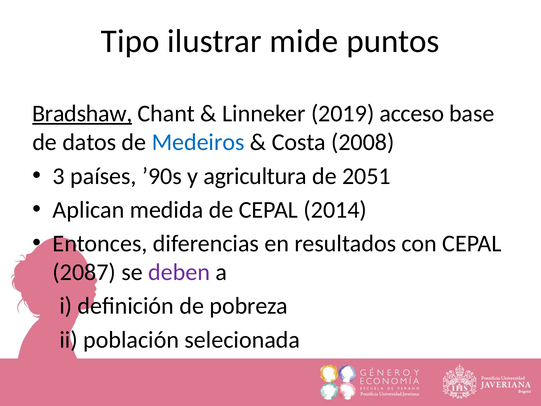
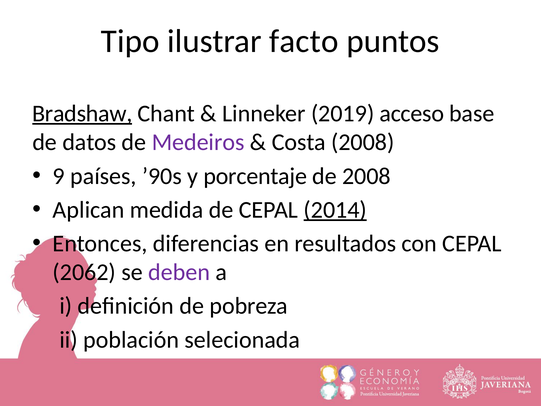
mide: mide -> facto (304, 41)
Medeiros colour: blue -> purple (198, 142)
3: 3 -> 9 (59, 176)
agricultura: agricultura -> porcentaje (255, 176)
de 2051: 2051 -> 2008 (366, 176)
2014 underline: none -> present (335, 210)
2087: 2087 -> 2062 (84, 272)
